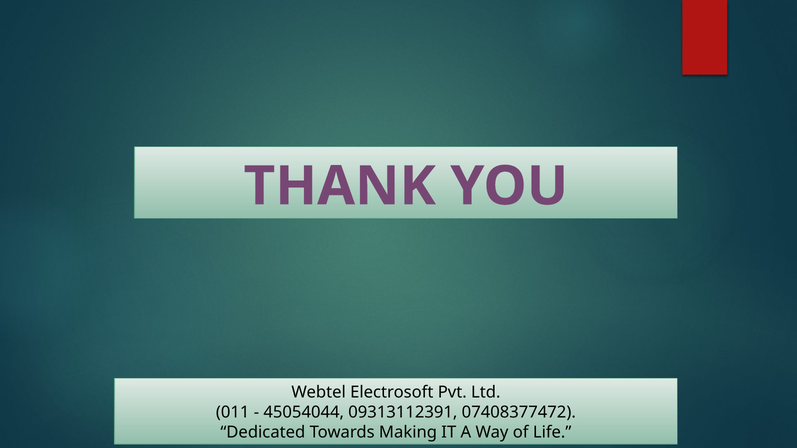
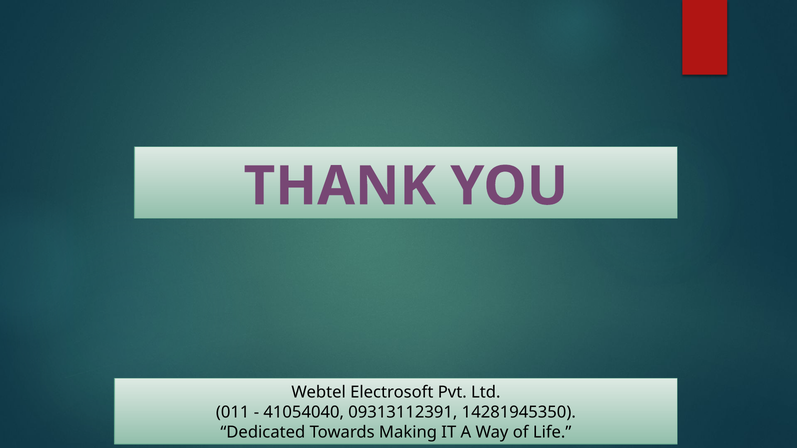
45054044: 45054044 -> 41054040 (304, 413)
07408377472: 07408377472 -> 14281945350 (519, 413)
